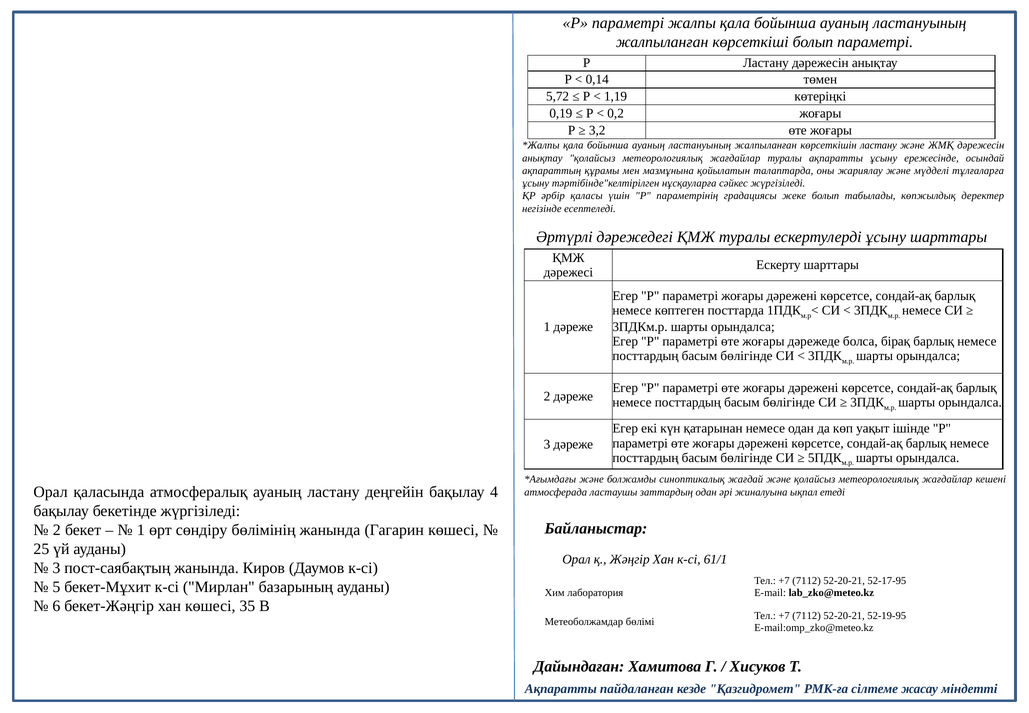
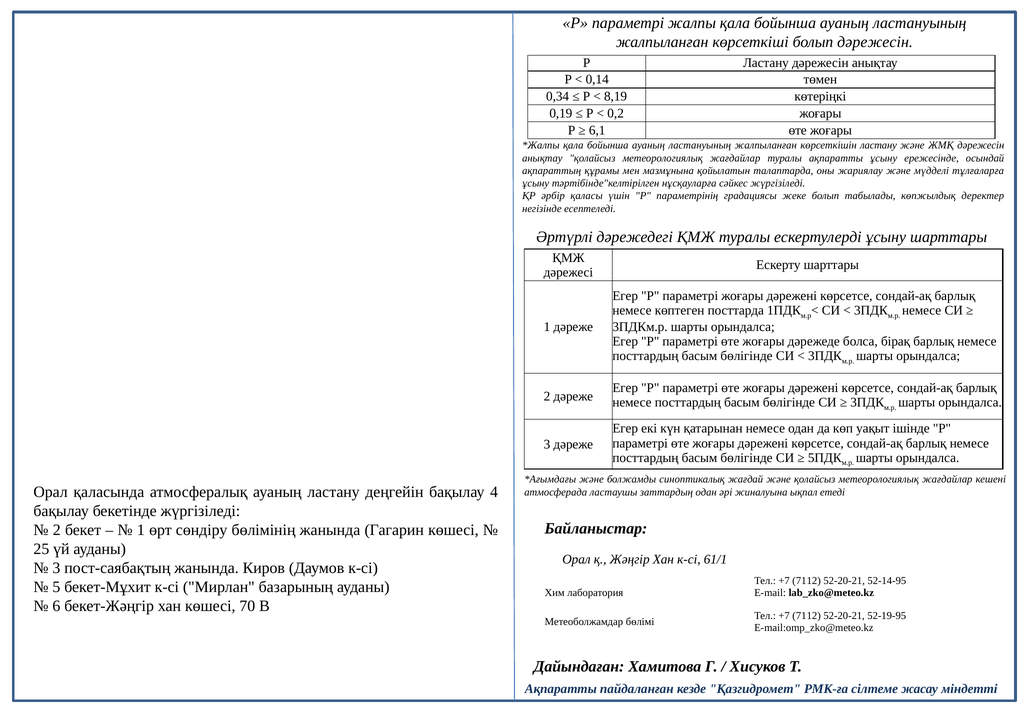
болып параметрі: параметрі -> дәрежесін (875, 42)
5,72: 5,72 -> 0,34 (558, 96)
1,19: 1,19 -> 8,19 (616, 96)
3,2: 3,2 -> 6,1 (597, 130)
52-17-95: 52-17-95 -> 52-14-95 (887, 580)
35: 35 -> 70 (247, 606)
